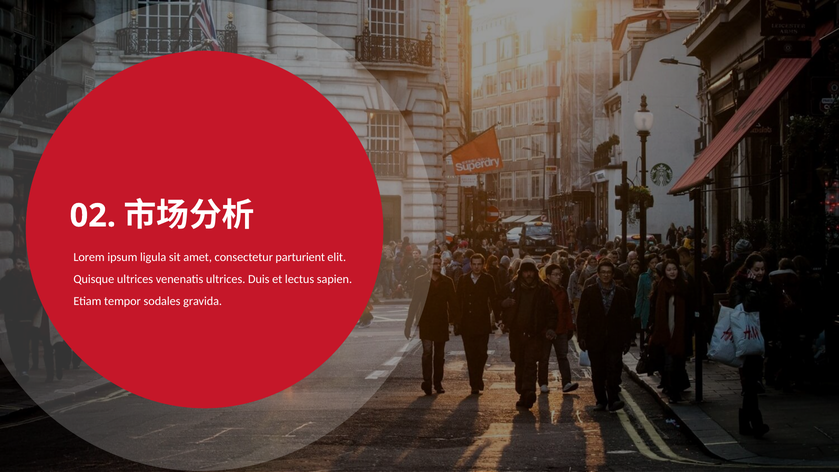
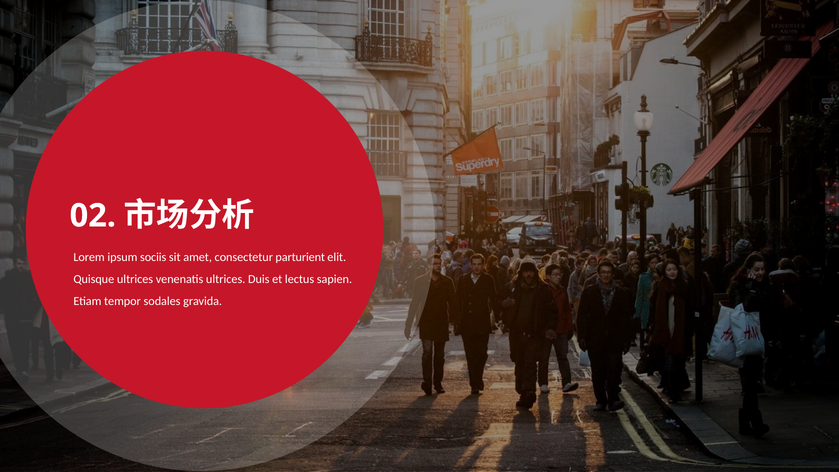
ligula: ligula -> sociis (153, 257)
